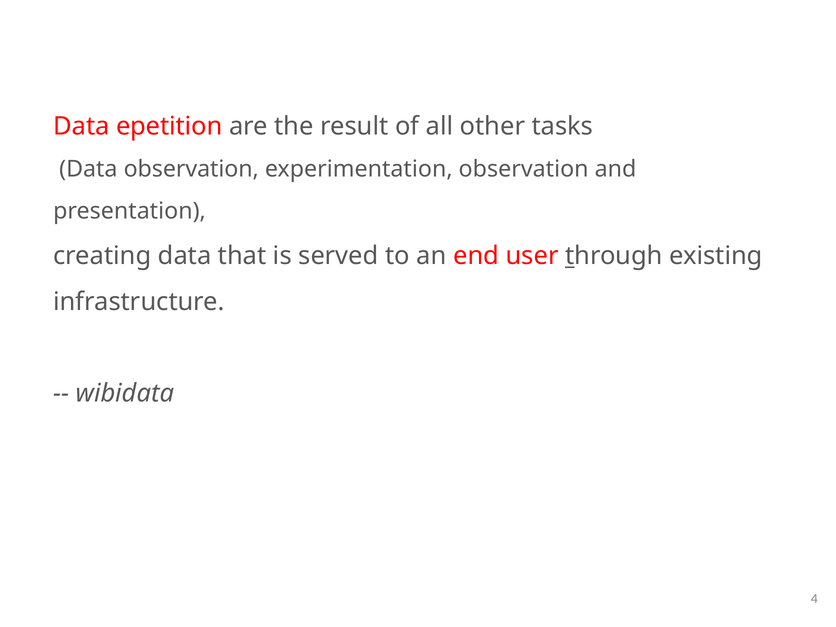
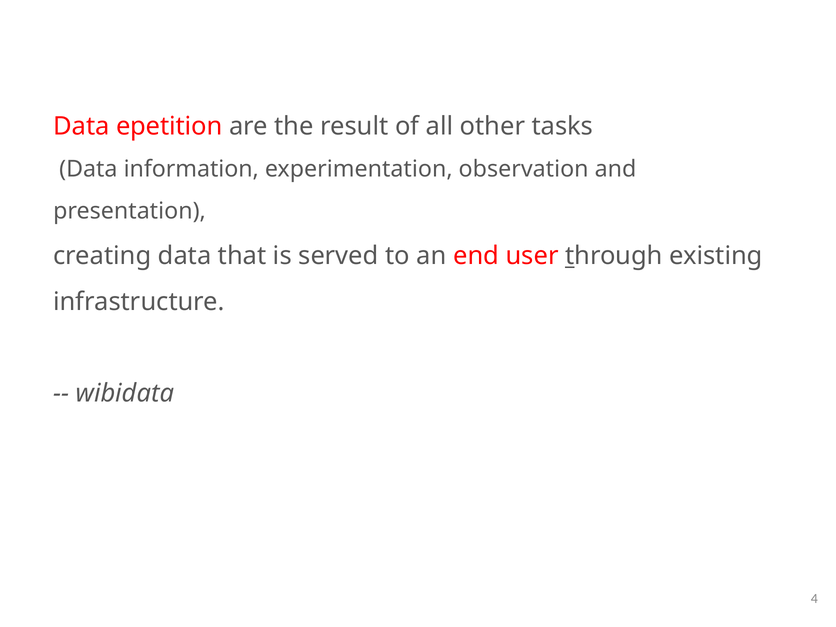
Data observation: observation -> information (191, 169)
